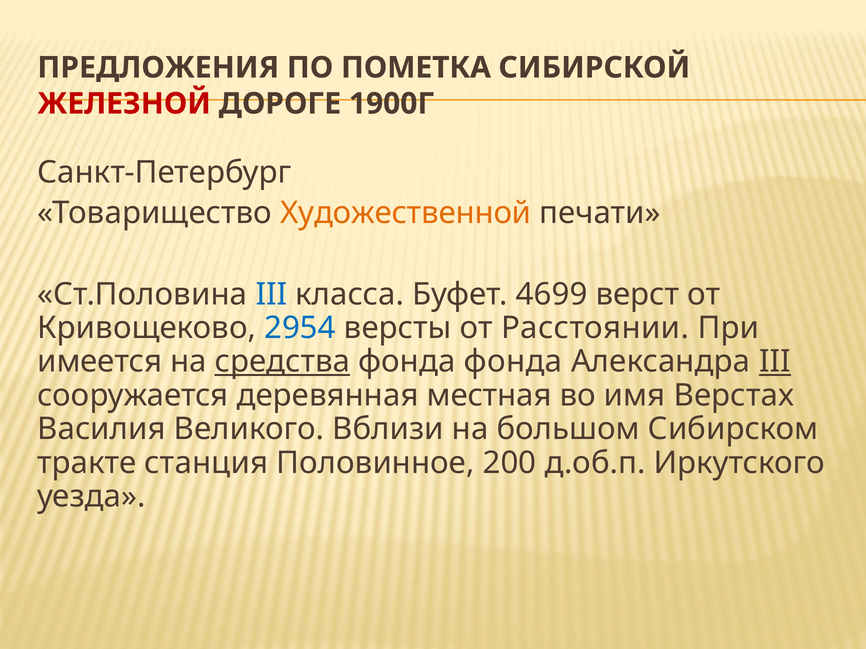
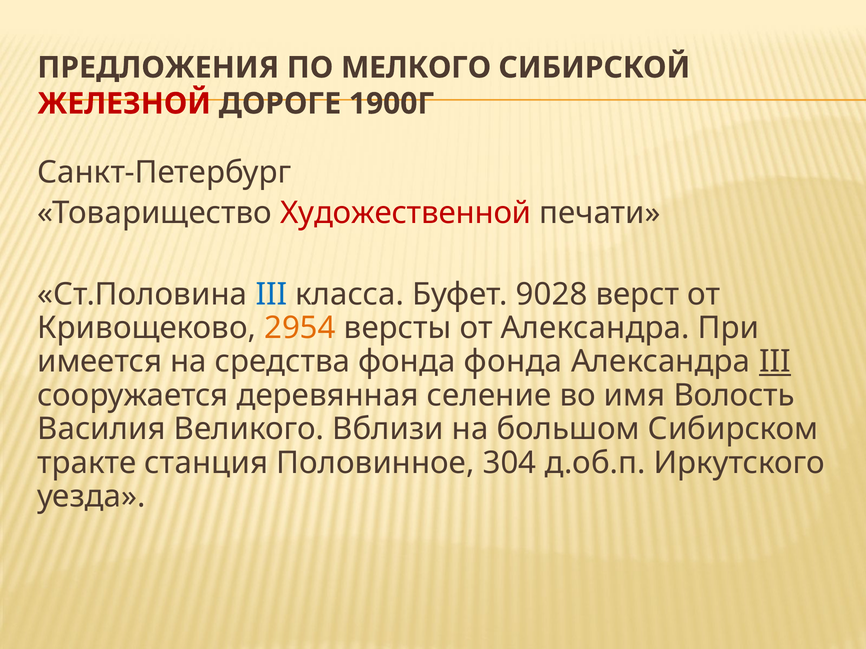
ПОМЕТКА: ПОМЕТКА -> МЕЛКОГО (416, 68)
Художественной colour: orange -> red (406, 213)
4699: 4699 -> 9028 (552, 294)
2954 colour: blue -> orange (300, 328)
от Расстоянии: Расстоянии -> Александра (595, 328)
средства underline: present -> none (282, 362)
местная: местная -> селение (489, 396)
Верстах: Верстах -> Волость (734, 396)
200: 200 -> 304 (510, 463)
